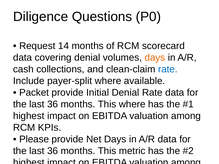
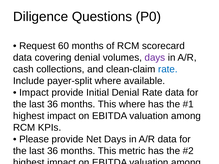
14: 14 -> 60 (64, 46)
days colour: orange -> purple (155, 58)
Packet: Packet -> Impact (34, 93)
